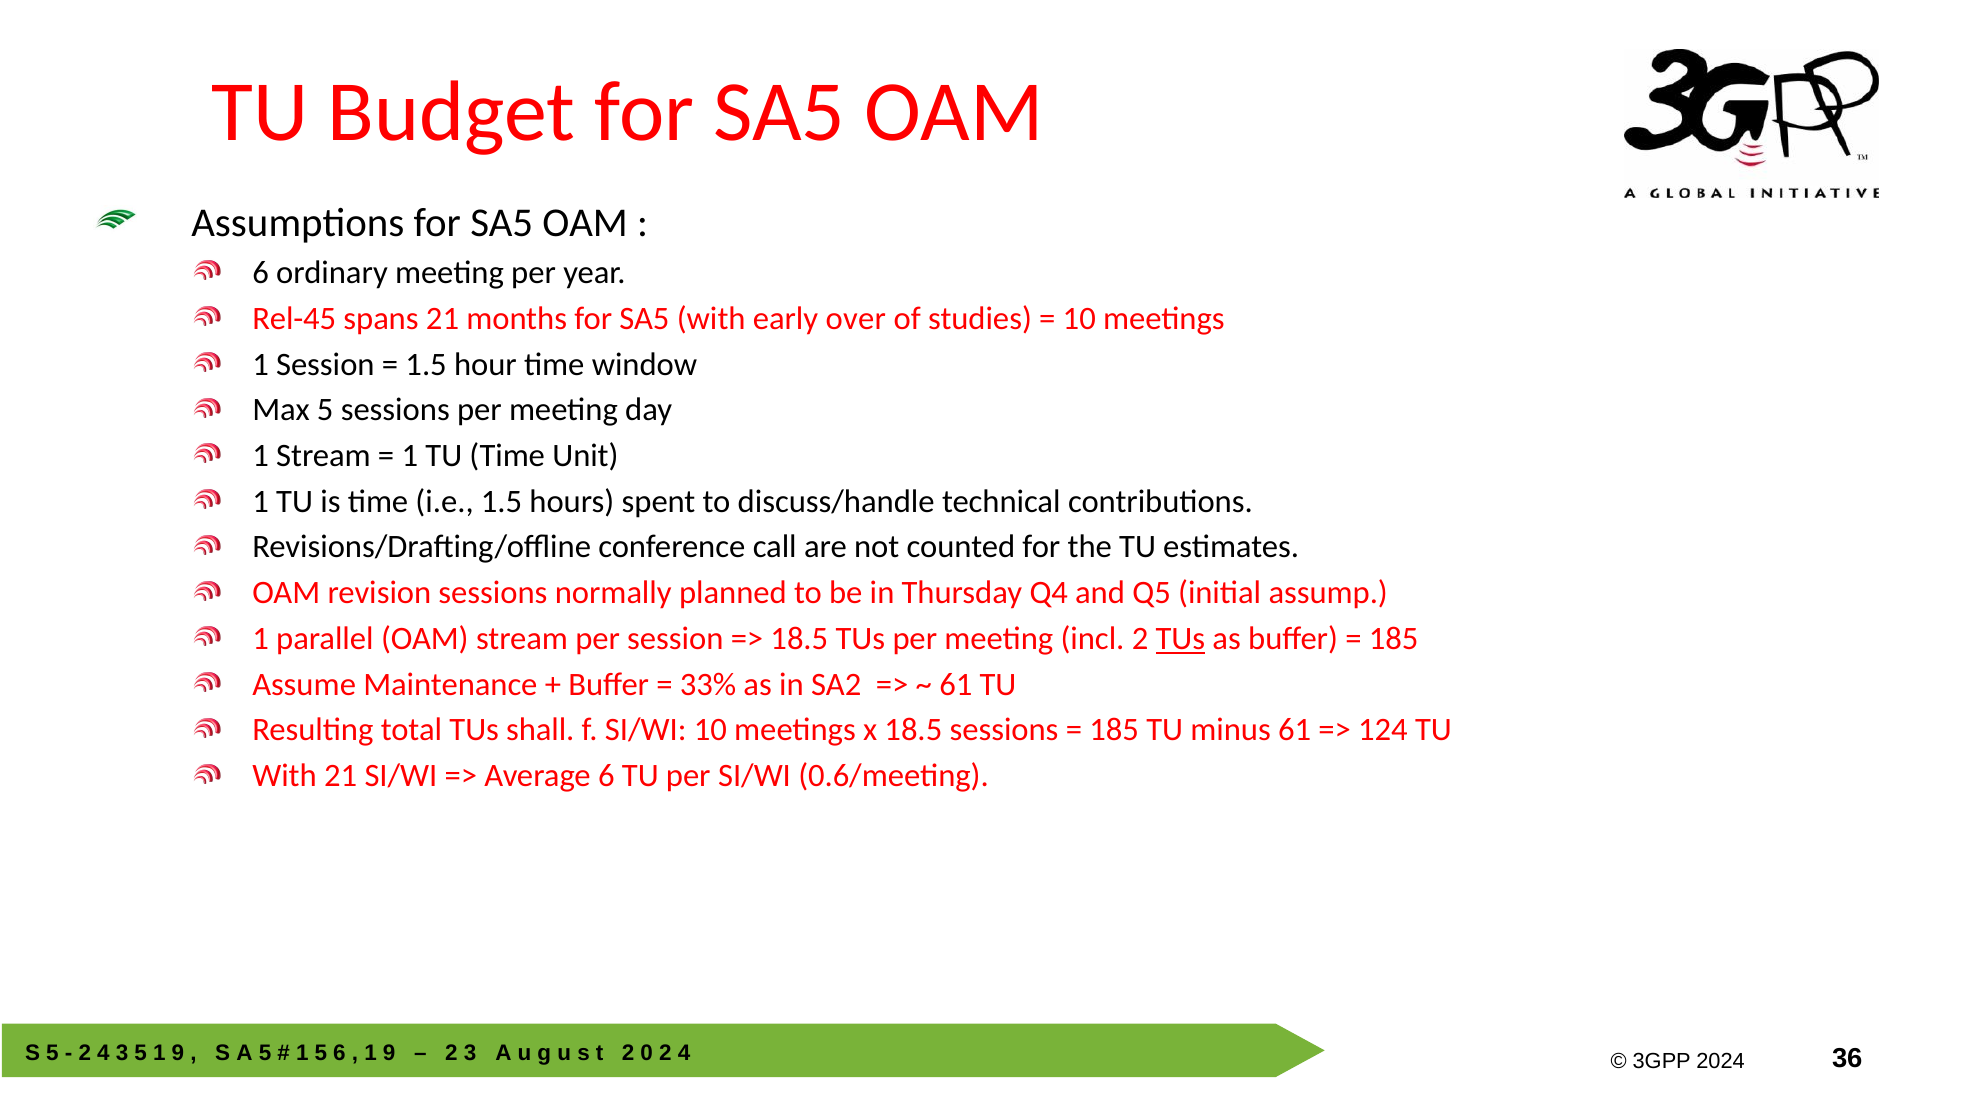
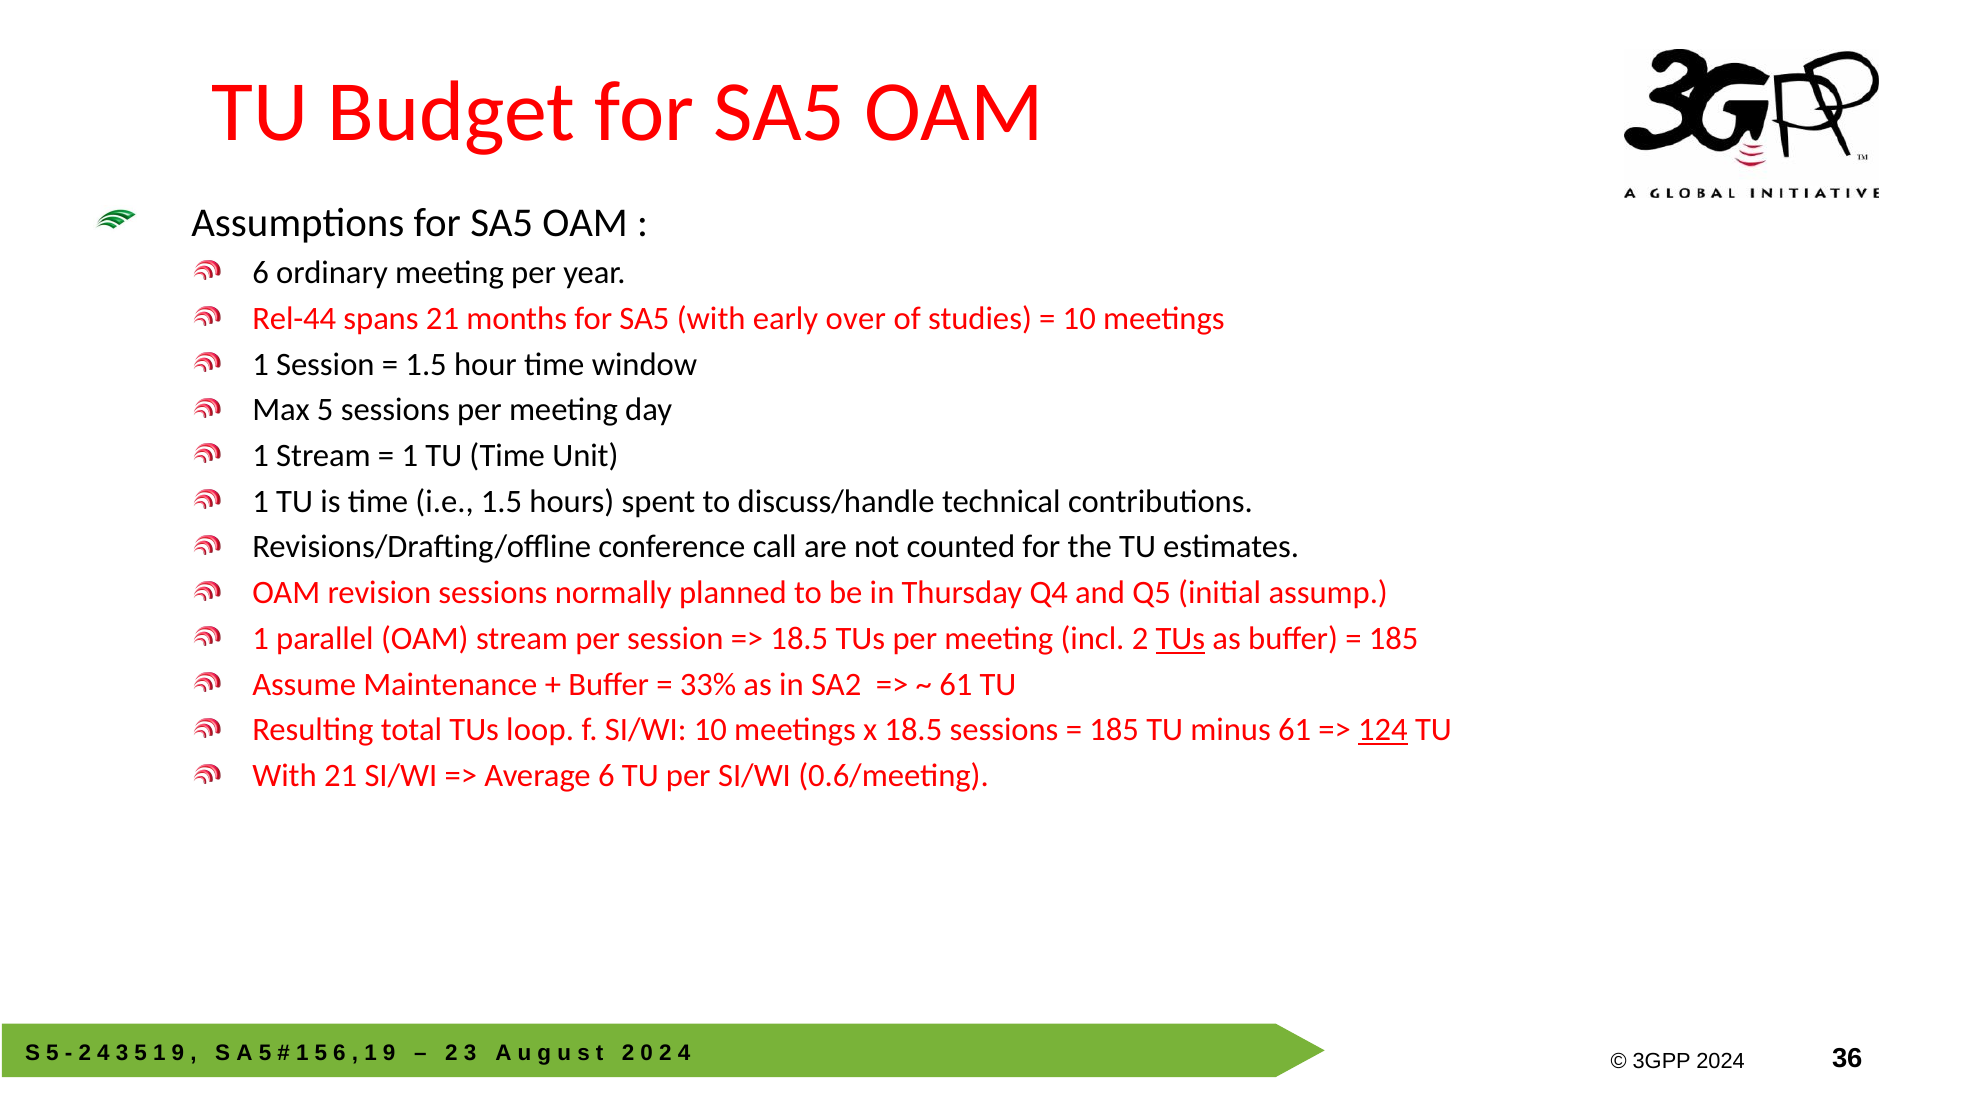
Rel-45: Rel-45 -> Rel-44 (294, 319)
shall: shall -> loop (540, 730)
124 underline: none -> present (1383, 730)
